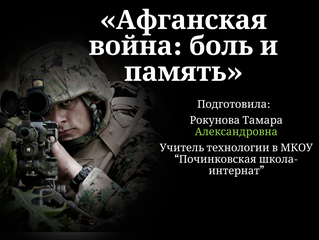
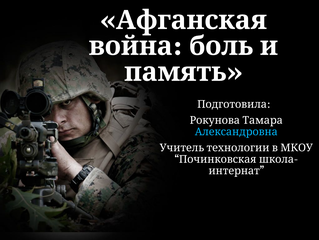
Александровна colour: light green -> light blue (236, 131)
